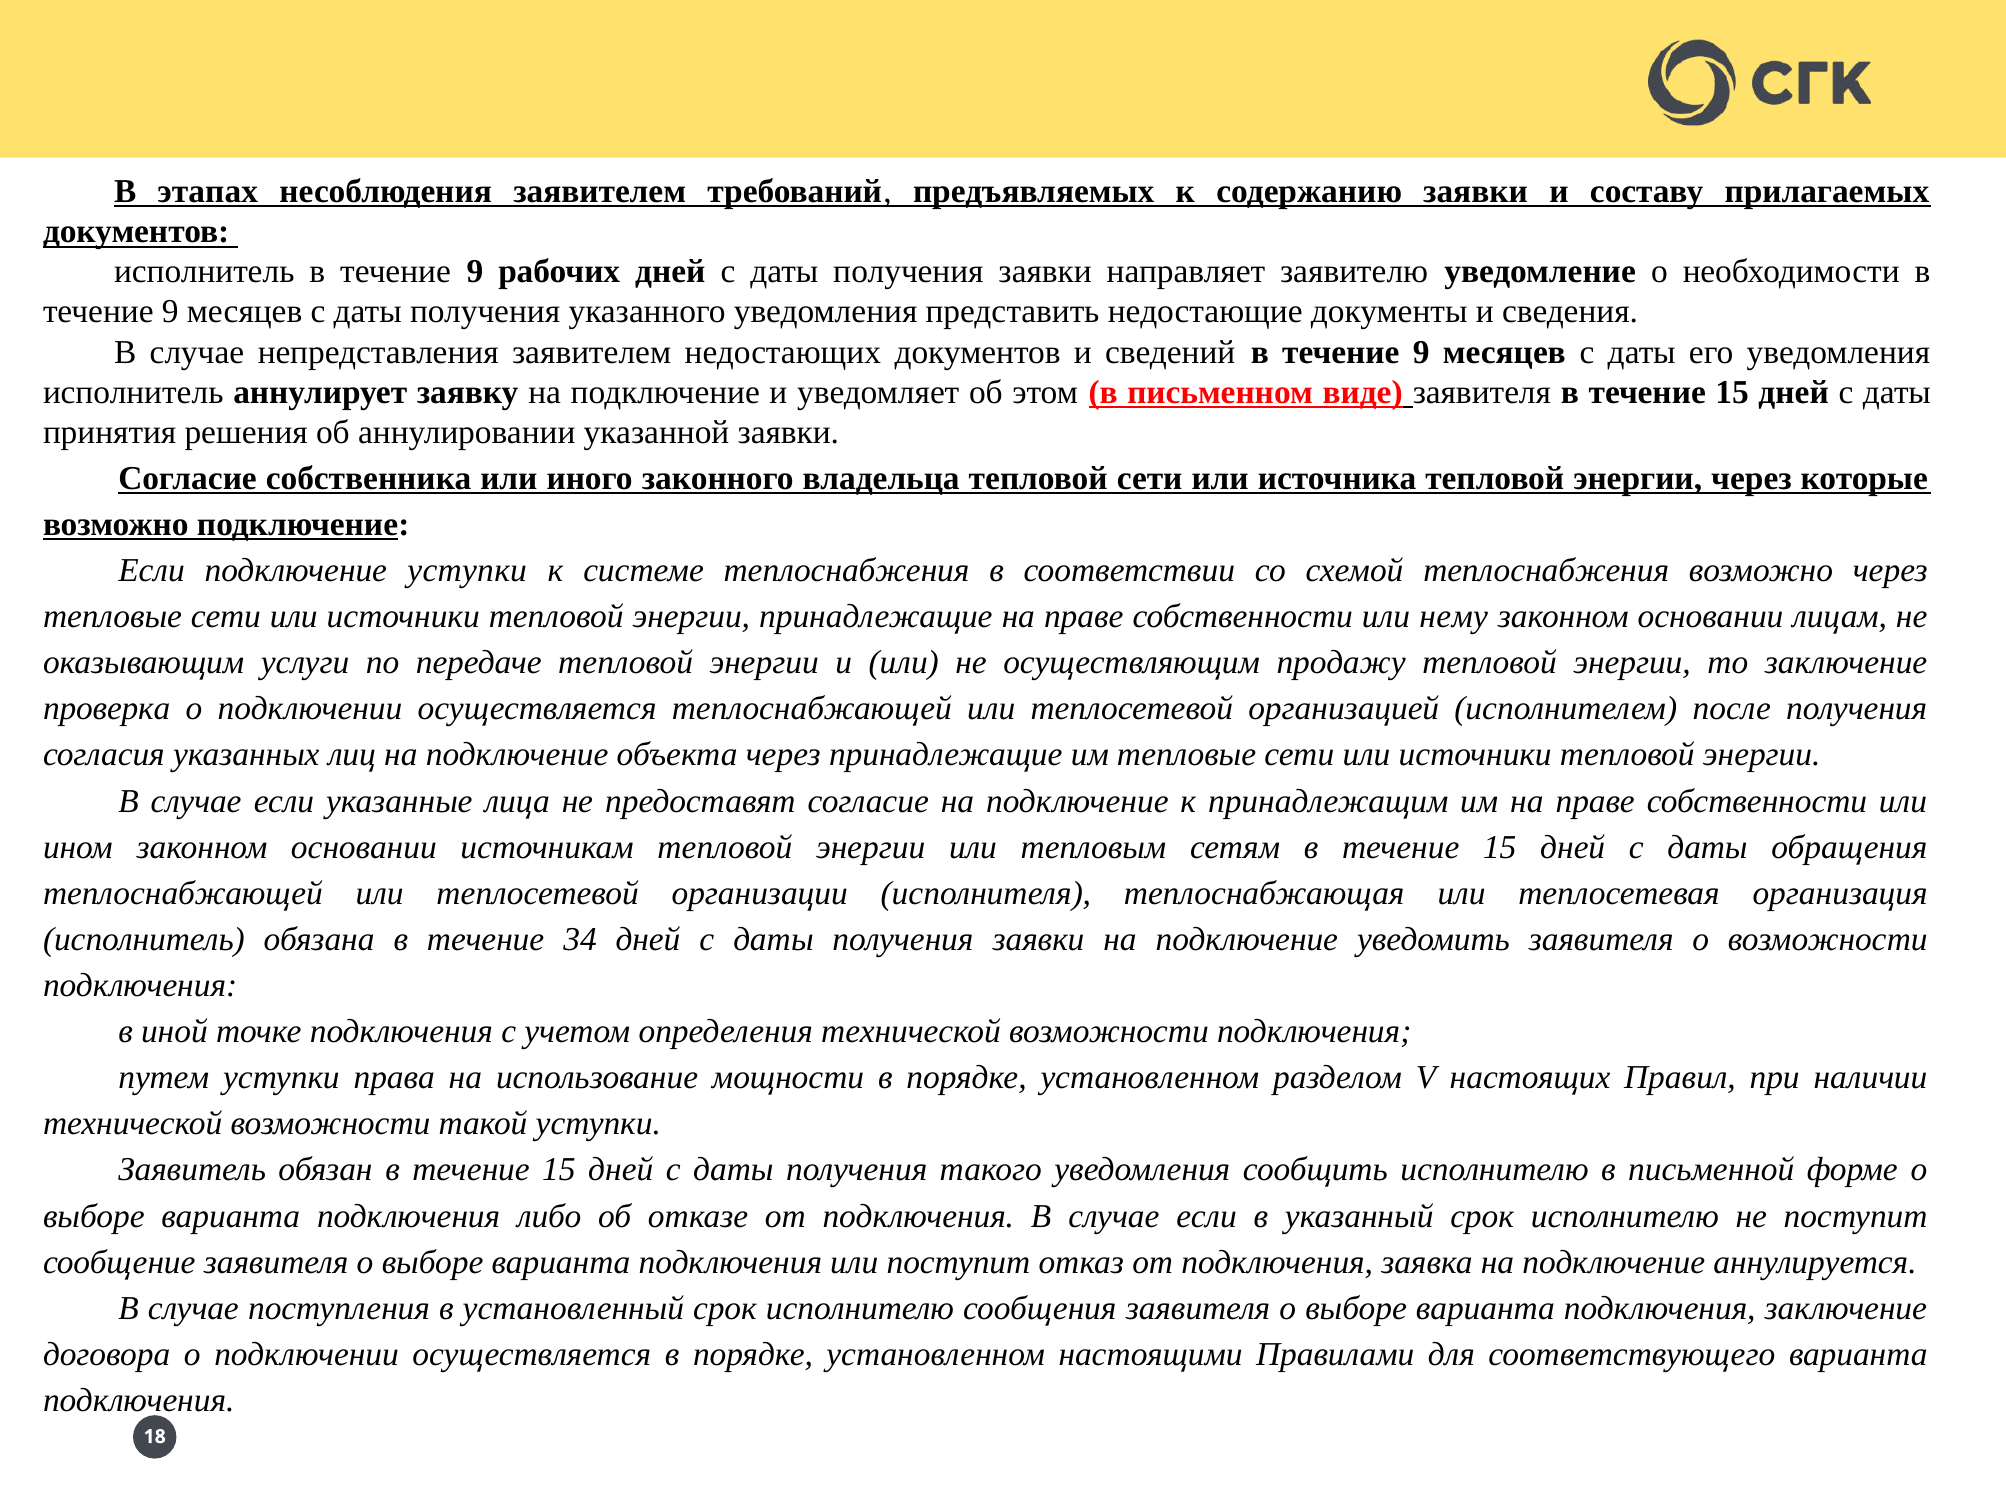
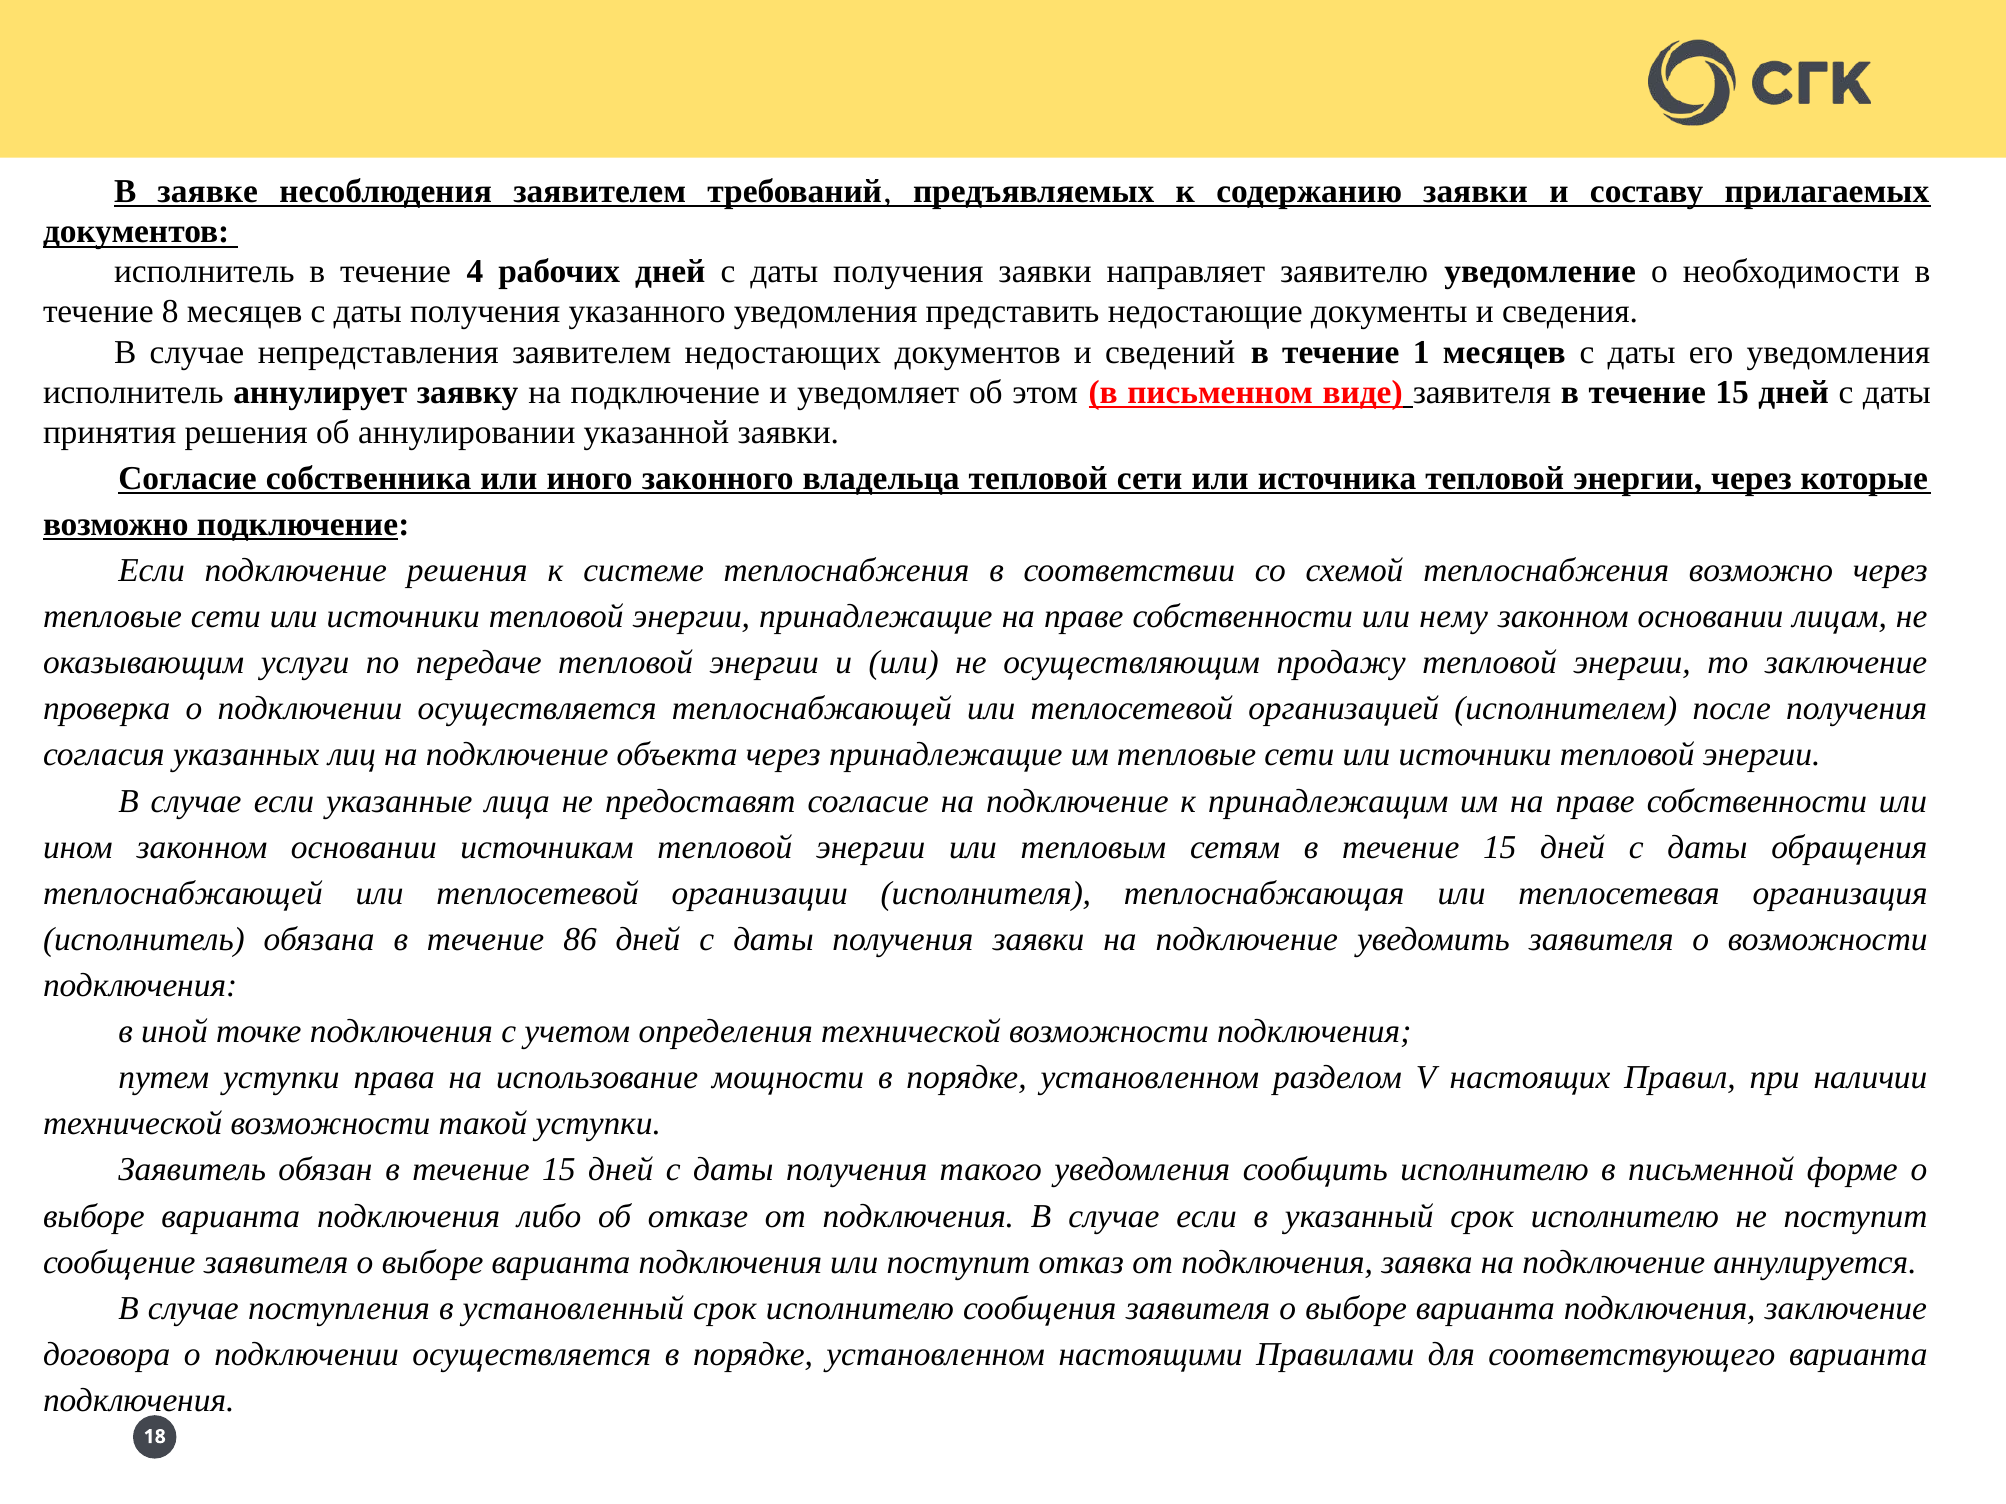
этапах: этапах -> заявке (208, 192)
исполнитель в течение 9: 9 -> 4 (475, 272)
9: 9 -> 8 (170, 312)
сведений в течение 9: 9 -> 1 (1421, 352)
подключение уступки: уступки -> решения (467, 571)
34: 34 -> 86 (580, 940)
